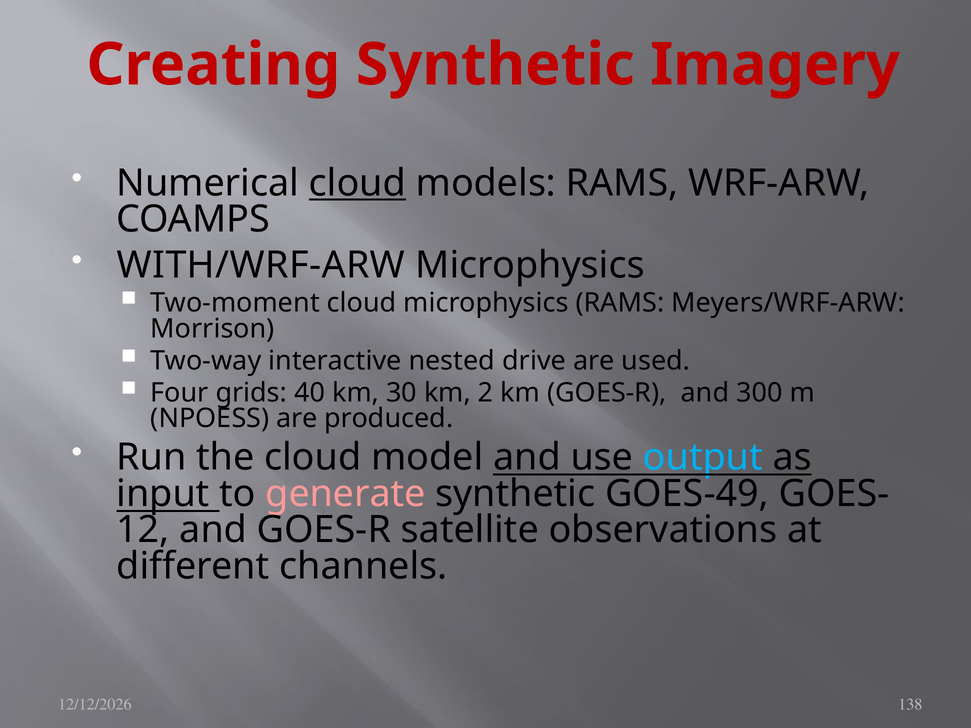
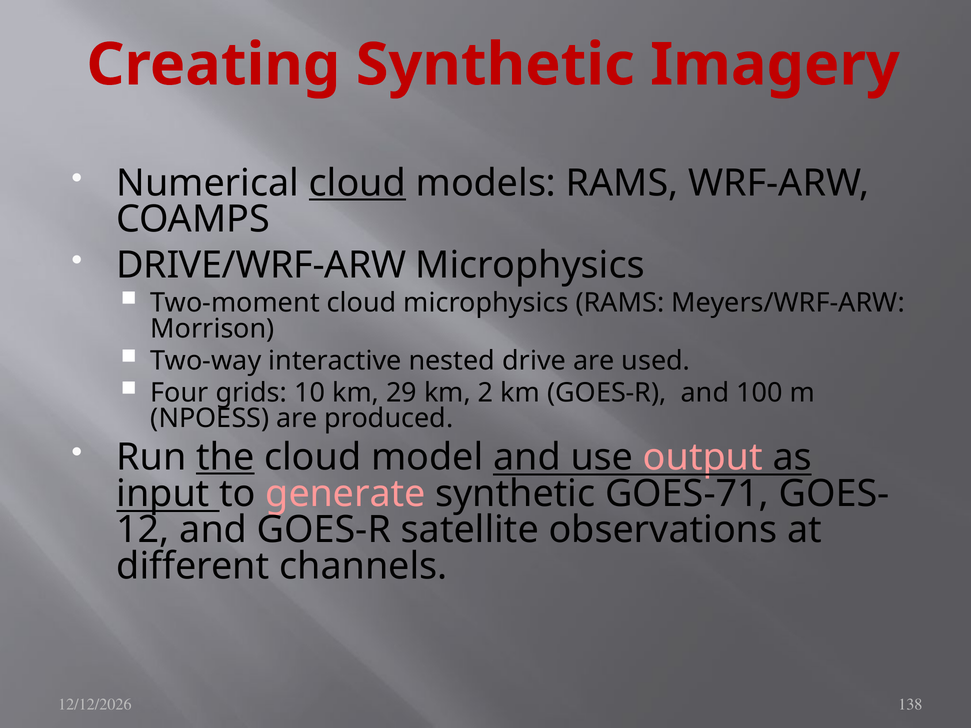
WITH/WRF-ARW: WITH/WRF-ARW -> DRIVE/WRF-ARW (261, 265)
40: 40 -> 10 (310, 393)
30: 30 -> 29 (401, 393)
300: 300 -> 100 (759, 393)
the underline: none -> present (225, 457)
output colour: light blue -> pink (703, 457)
GOES-49: GOES-49 -> GOES-71 (687, 494)
